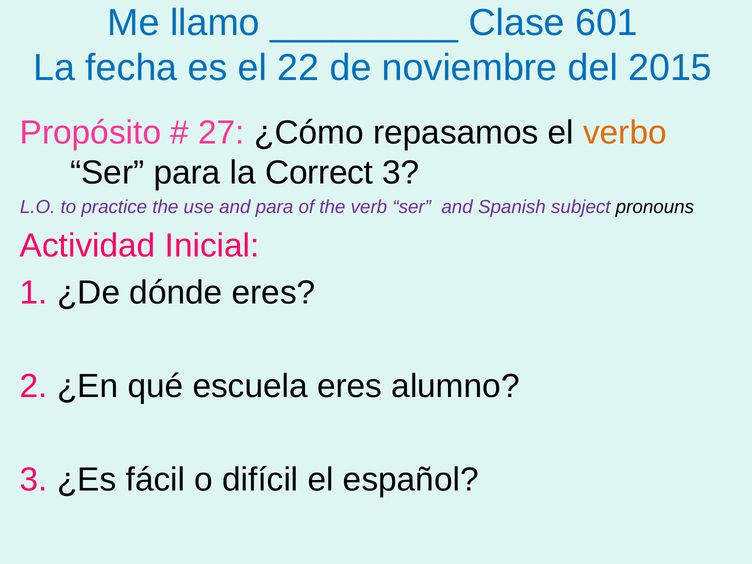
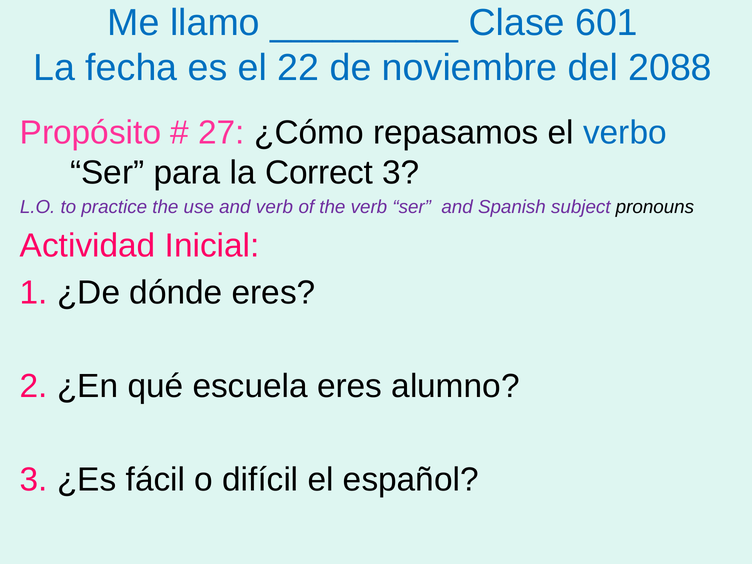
2015: 2015 -> 2088 (670, 68)
verbo colour: orange -> blue (625, 133)
and para: para -> verb (274, 207)
